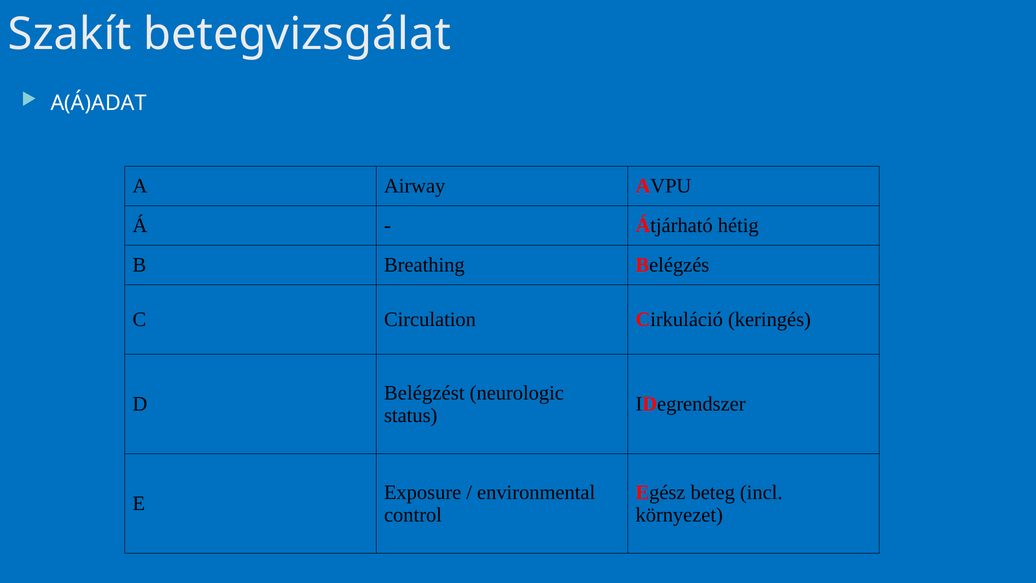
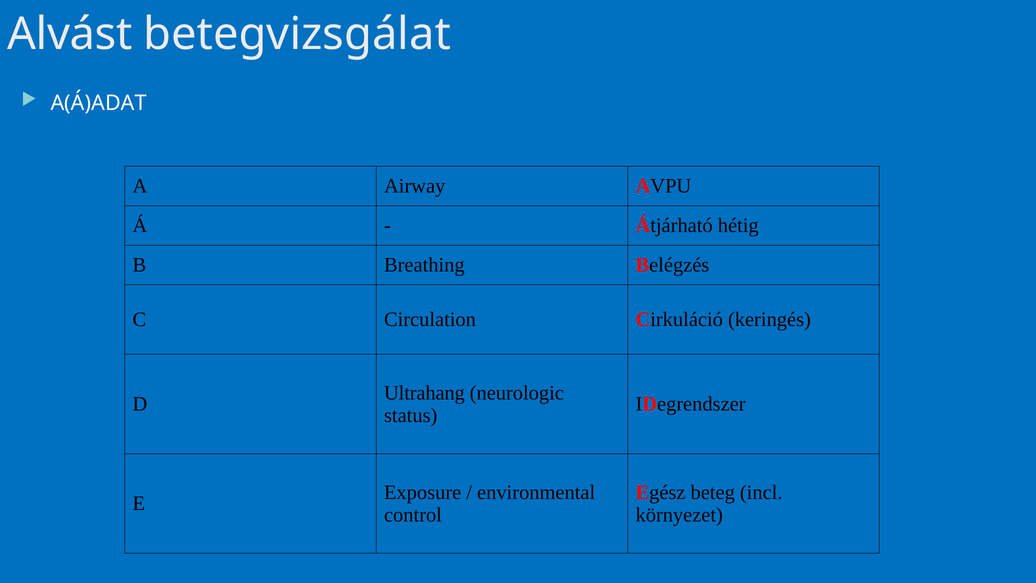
Szakít: Szakít -> Alvást (70, 34)
Belégzést: Belégzést -> Ultrahang (424, 393)
